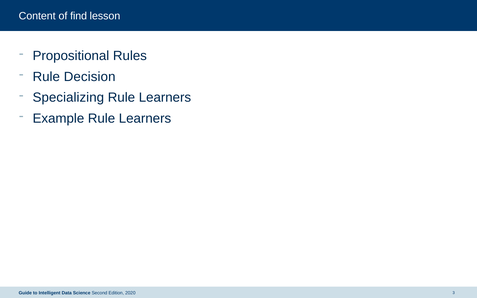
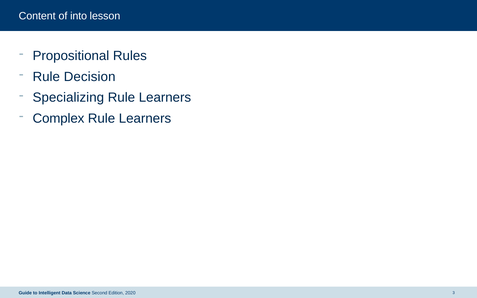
find: find -> into (79, 16)
Example: Example -> Complex (58, 118)
